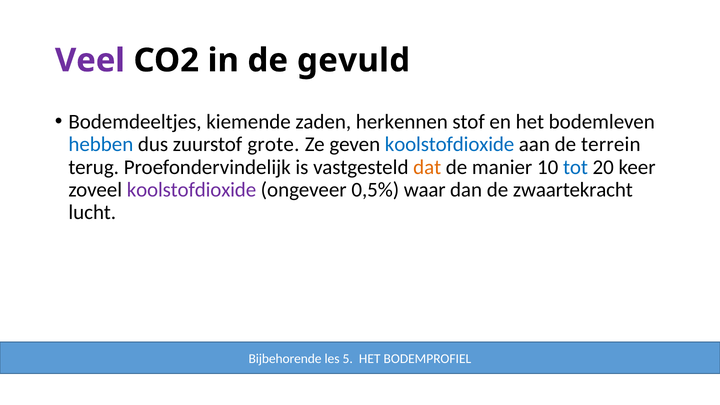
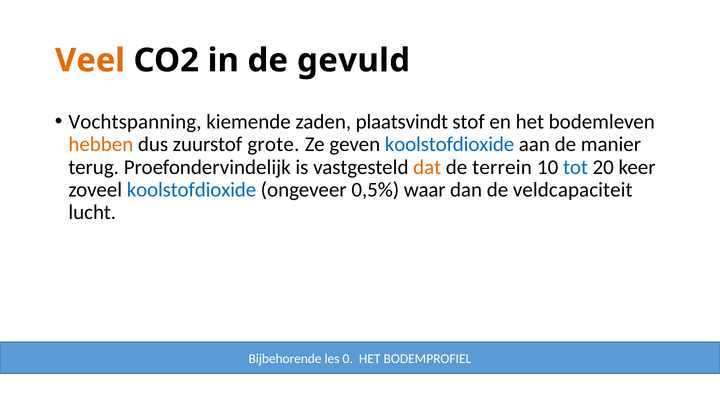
Veel colour: purple -> orange (90, 60)
Bodemdeeltjes: Bodemdeeltjes -> Vochtspanning (135, 122)
herkennen: herkennen -> plaatsvindt (402, 122)
hebben colour: blue -> orange (101, 144)
terrein: terrein -> manier (611, 144)
manier: manier -> terrein (502, 167)
koolstofdioxide colour: purple -> blue (191, 190)
zwaartekracht: zwaartekracht -> veldcapaciteit (573, 190)
5: 5 -> 0 (348, 359)
